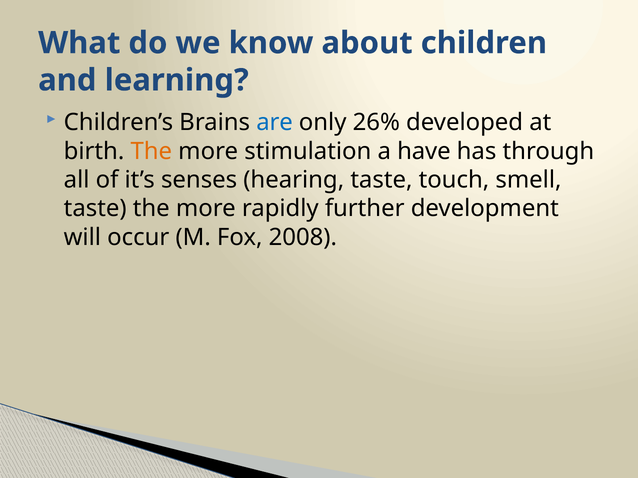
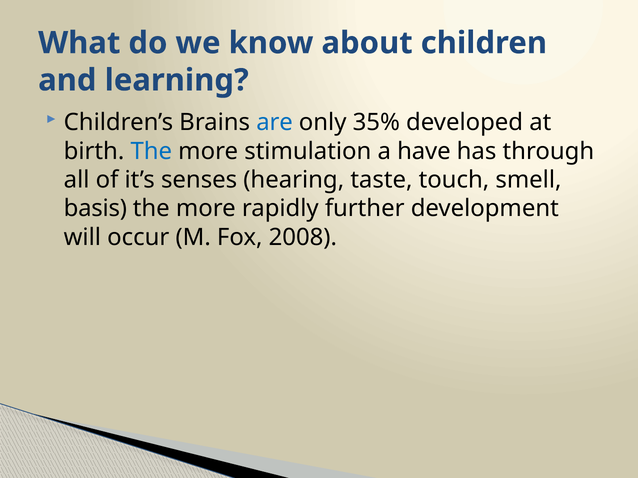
26%: 26% -> 35% (376, 123)
The colour: orange -> blue (151, 151)
taste: taste -> basis (95, 209)
